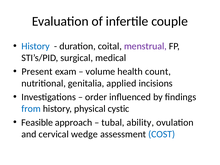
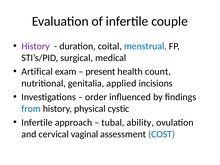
History colour: blue -> purple (36, 46)
menstrual colour: purple -> blue (145, 46)
Present: Present -> Artifical (37, 72)
volume: volume -> present (100, 72)
Feasible: Feasible -> Infertile (37, 122)
wedge: wedge -> vaginal (85, 134)
